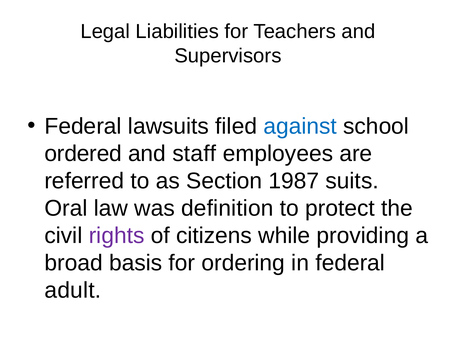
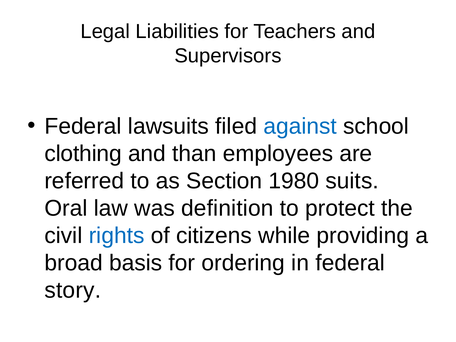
ordered: ordered -> clothing (83, 154)
staff: staff -> than (194, 154)
1987: 1987 -> 1980 (294, 181)
rights colour: purple -> blue (117, 236)
adult: adult -> story (73, 290)
